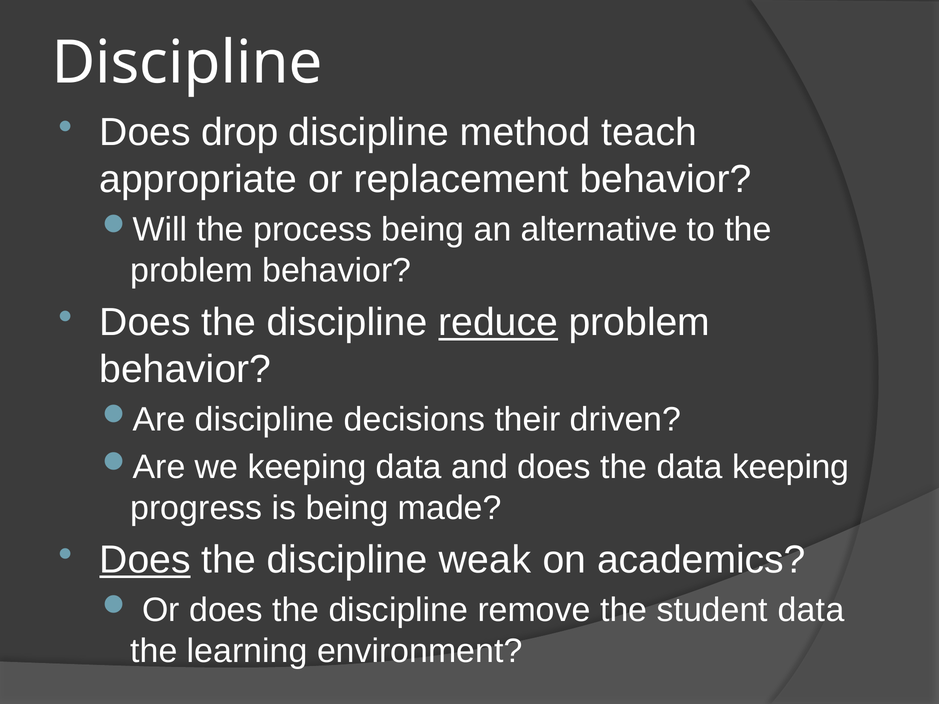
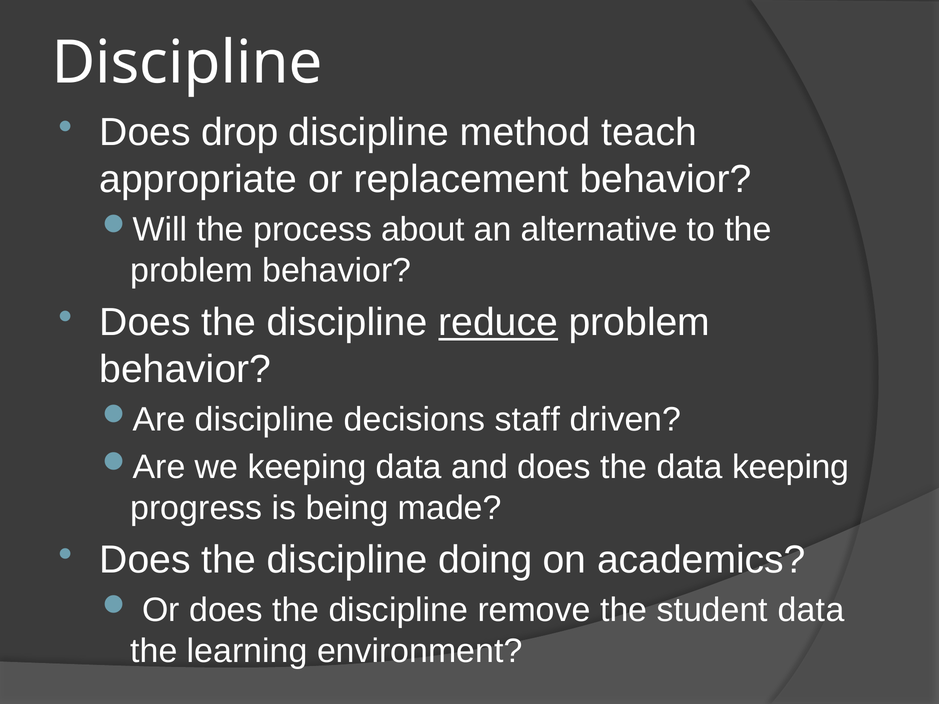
process being: being -> about (423, 230)
their: their -> staff (527, 420)
Does underline: present -> none (145, 560)
weak: weak -> doing (485, 560)
